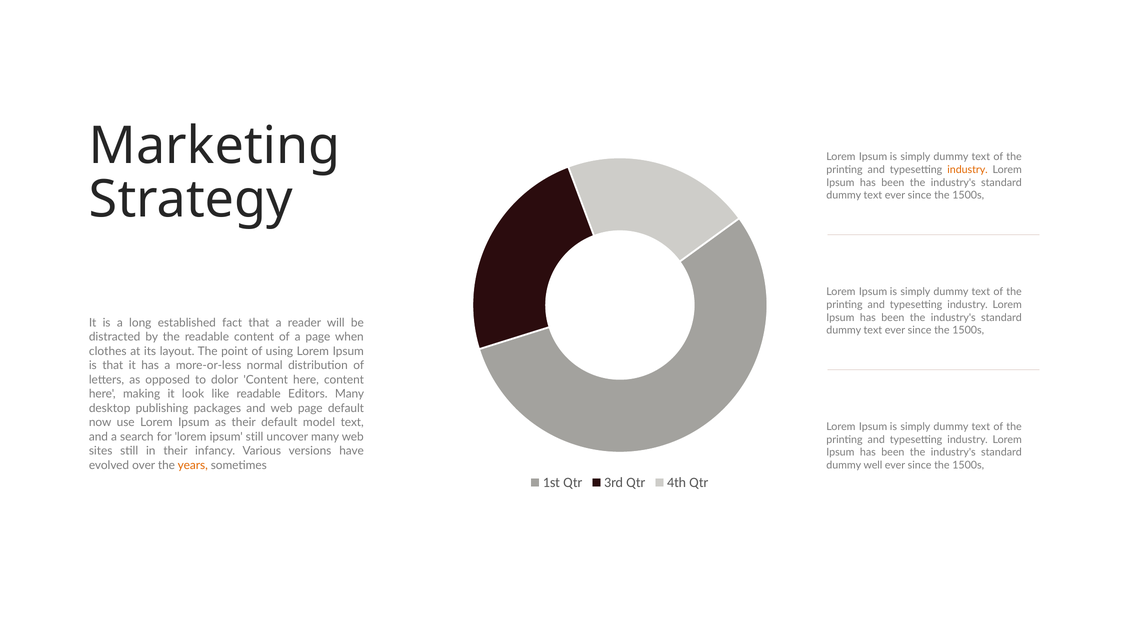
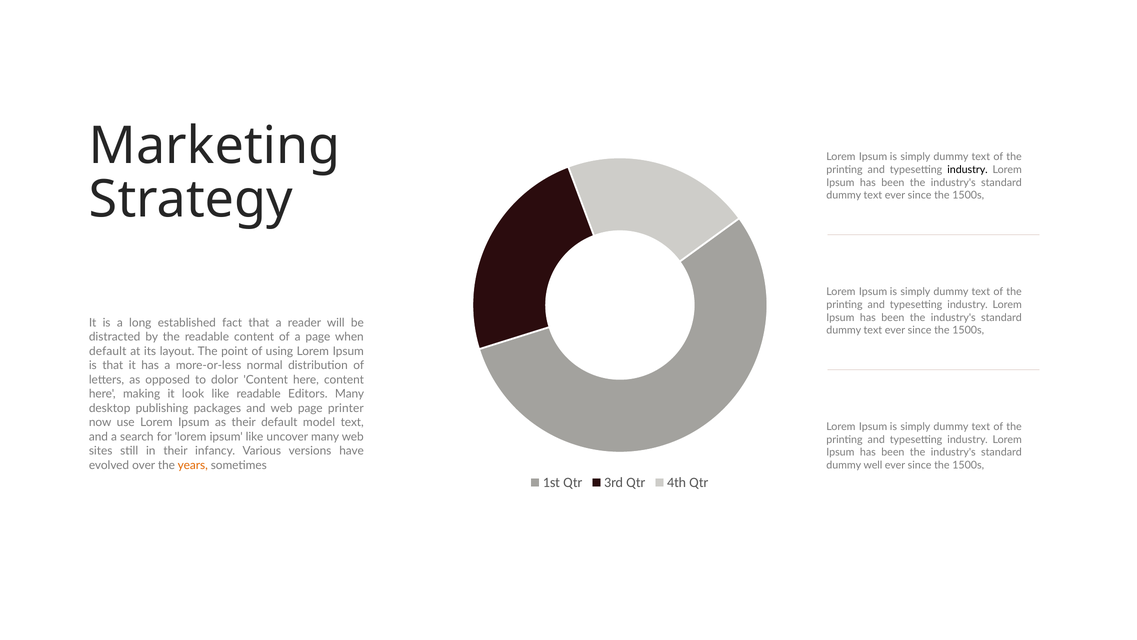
industry colour: orange -> black (968, 170)
clothes: clothes -> default (108, 351)
page default: default -> printer (346, 408)
ipsum still: still -> like (255, 436)
